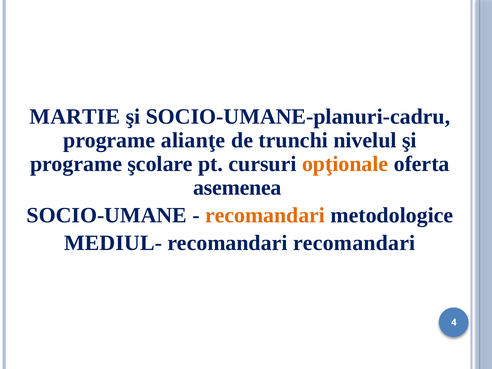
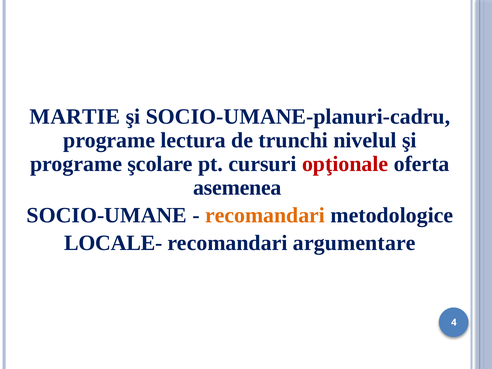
alianţe: alianţe -> lectura (193, 140)
opţionale colour: orange -> red (345, 164)
MEDIUL-: MEDIUL- -> LOCALE- (113, 243)
recomandari recomandari: recomandari -> argumentare (354, 243)
